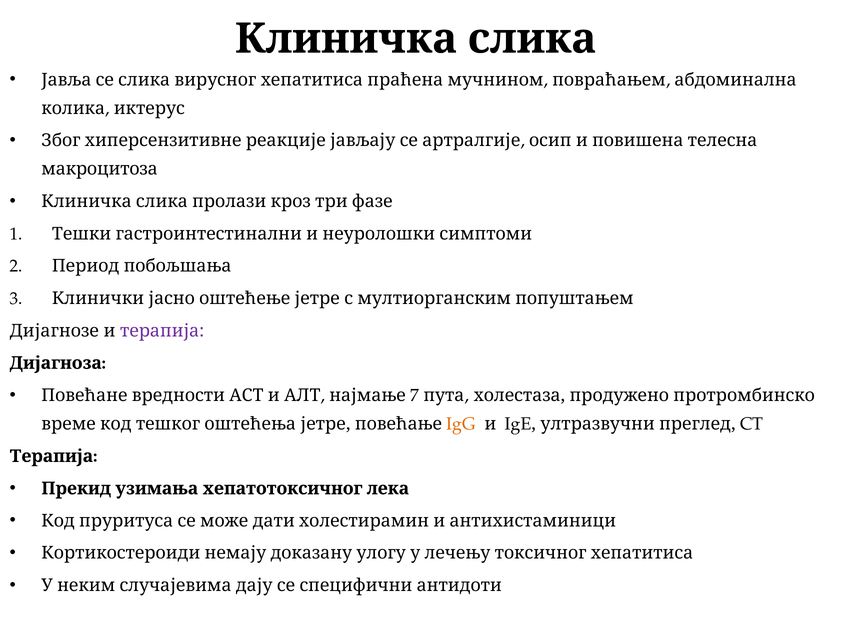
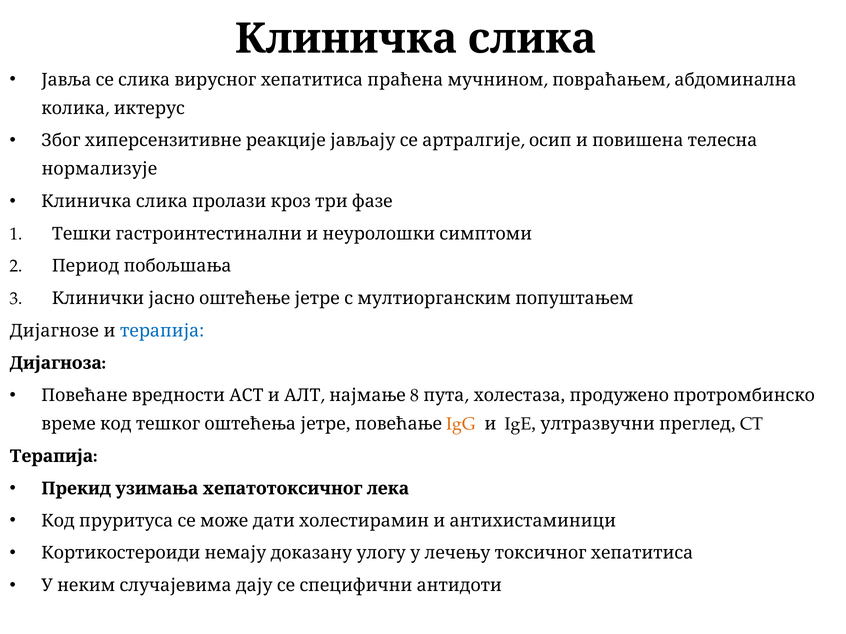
макроцитоза: макроцитоза -> нормализује (99, 169)
терапија colour: purple -> blue (162, 331)
7: 7 -> 8 (415, 396)
